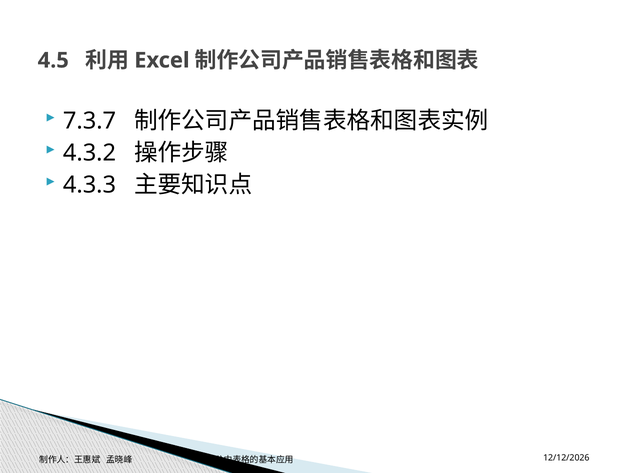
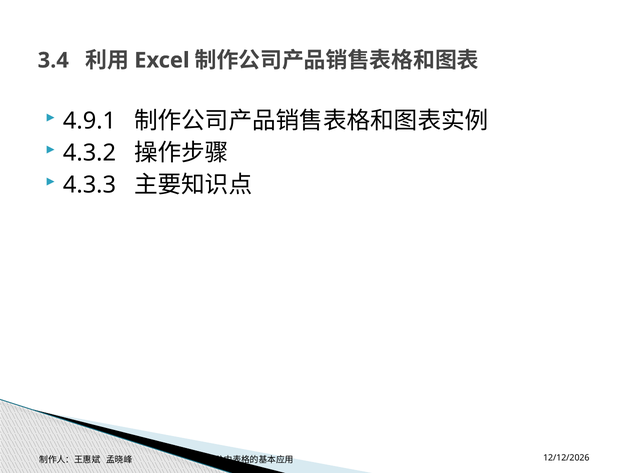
4.5: 4.5 -> 3.4 (53, 60)
7.3.7: 7.3.7 -> 4.9.1 (90, 121)
